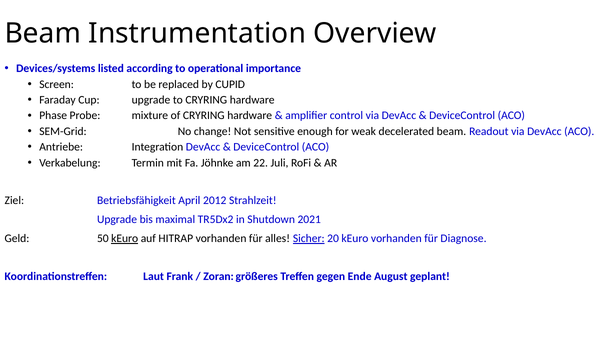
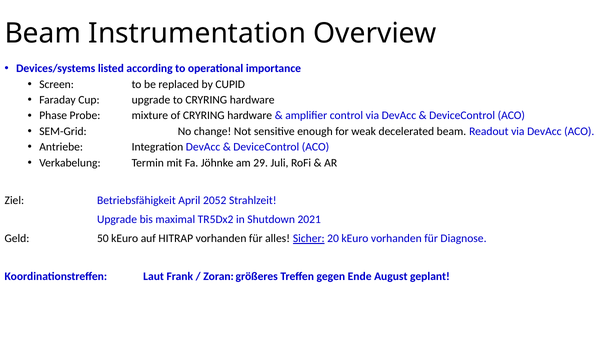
22: 22 -> 29 (261, 163)
2012: 2012 -> 2052 (215, 200)
kEuro underline: present -> none (125, 238)
